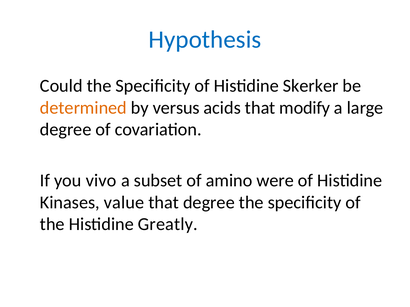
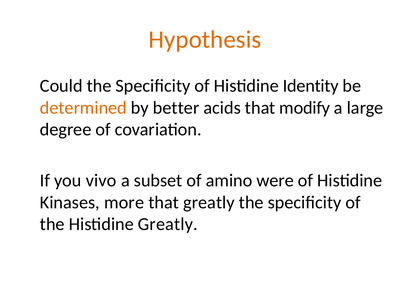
Hypothesis colour: blue -> orange (205, 40)
Skerker: Skerker -> Identity (311, 86)
versus: versus -> better (176, 108)
value: value -> more (124, 203)
that degree: degree -> greatly (209, 203)
